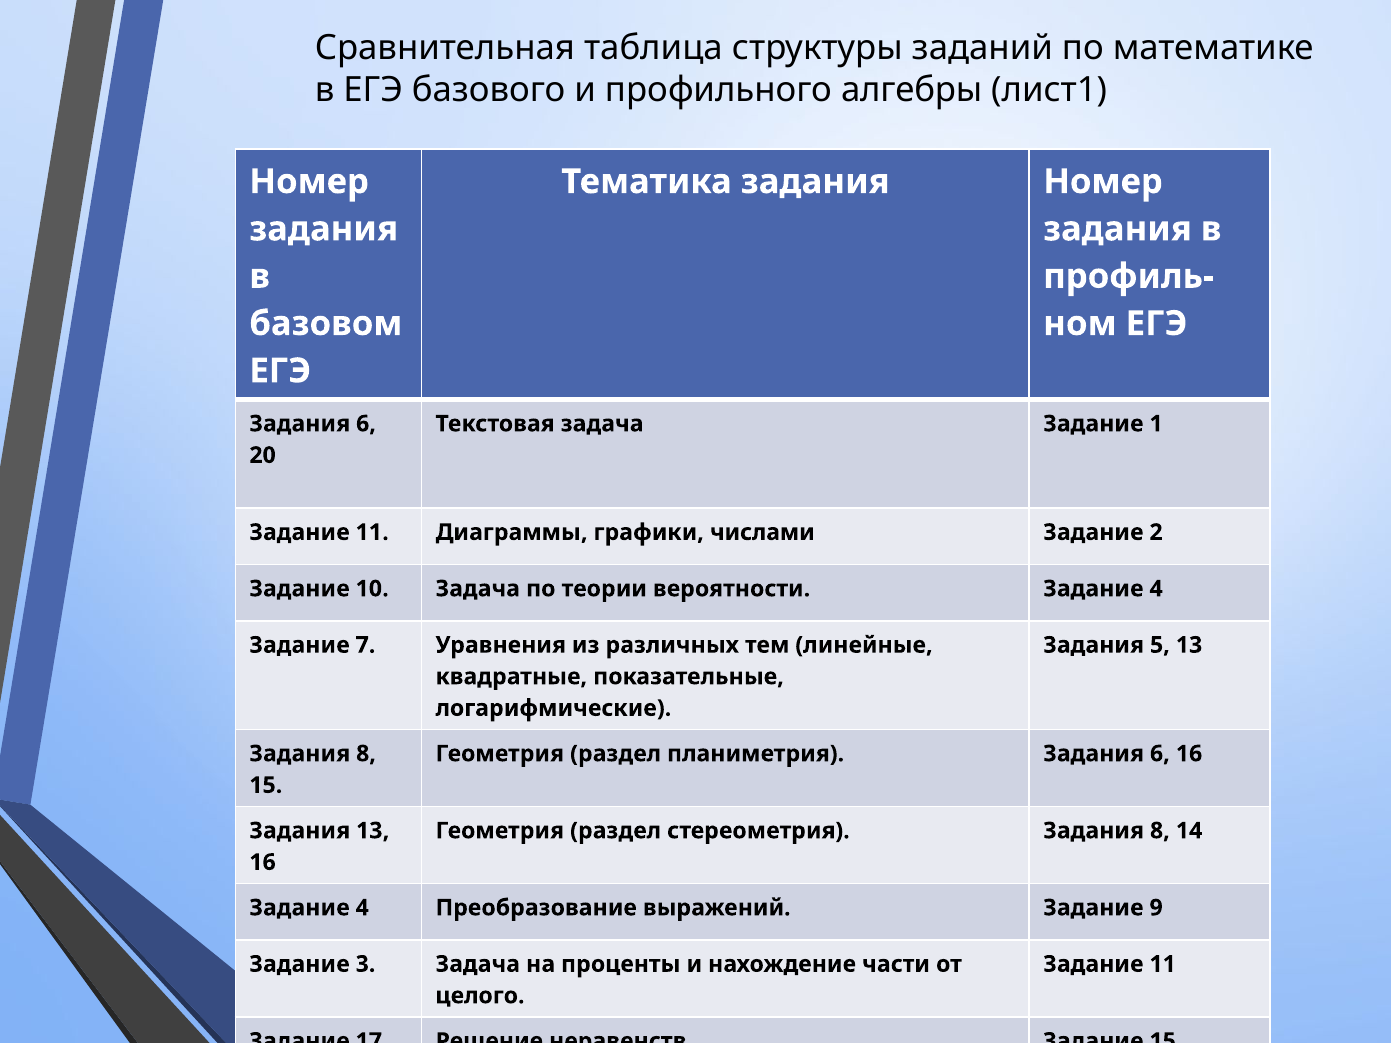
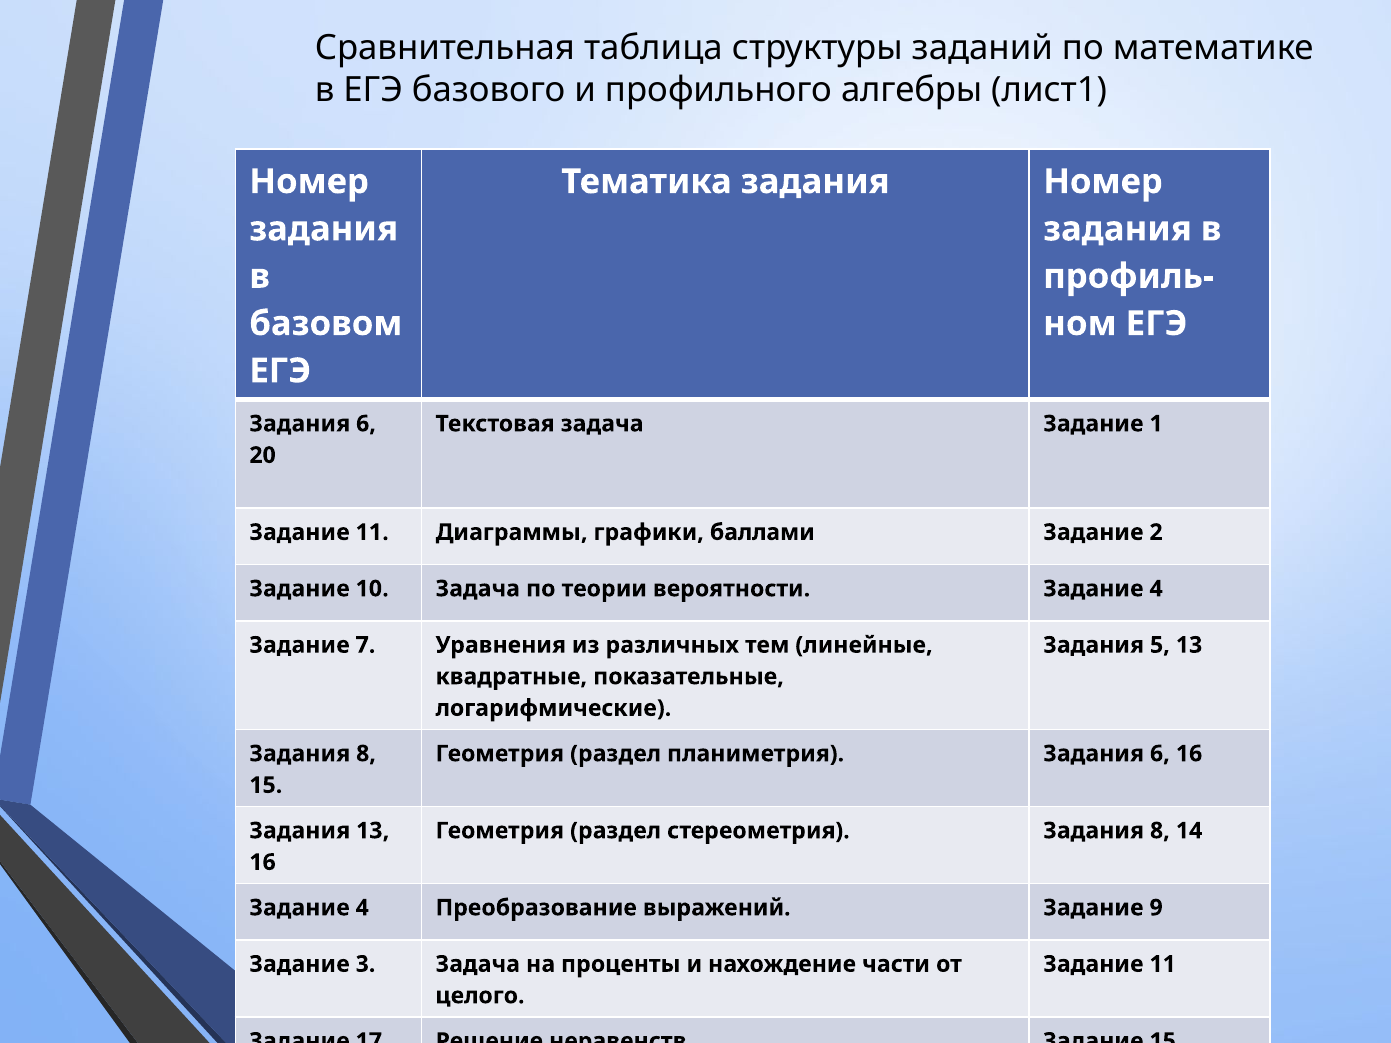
числами: числами -> баллами (762, 532)
